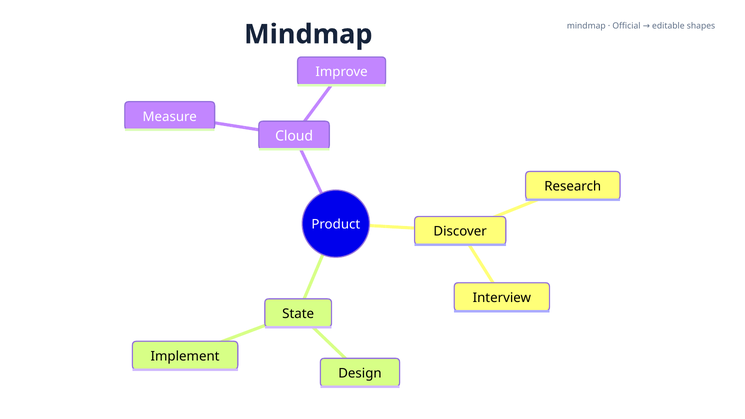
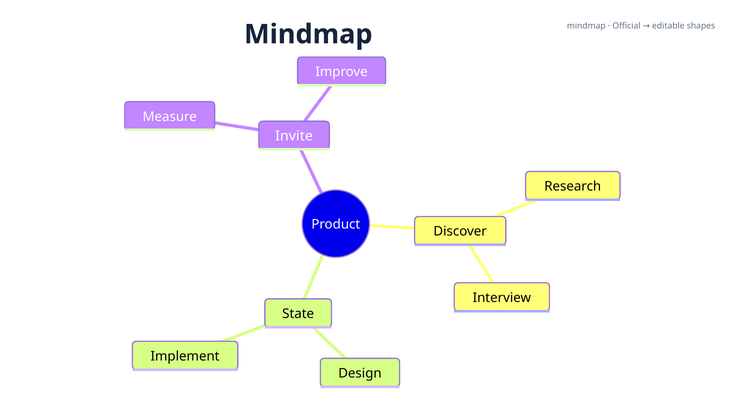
Cloud: Cloud -> Invite (294, 136)
